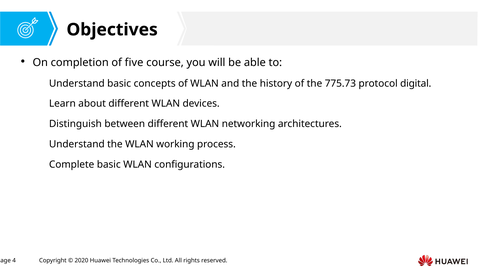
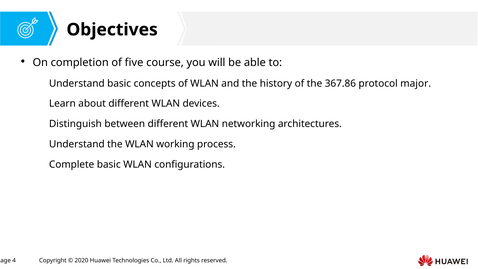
775.73: 775.73 -> 367.86 (340, 83)
digital: digital -> major (416, 83)
